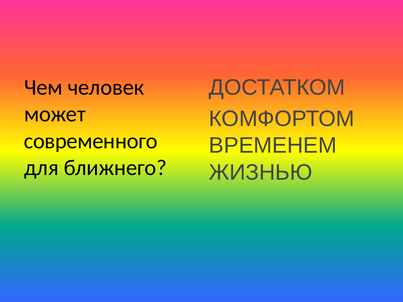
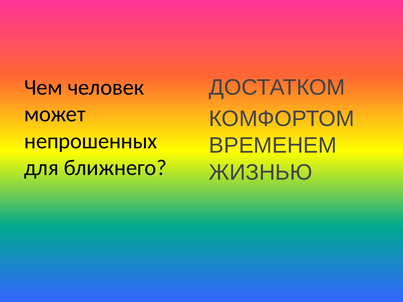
современного: современного -> непрошенных (91, 141)
